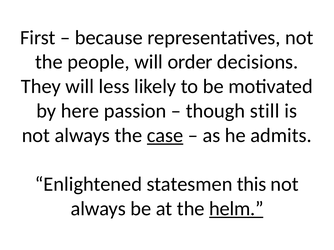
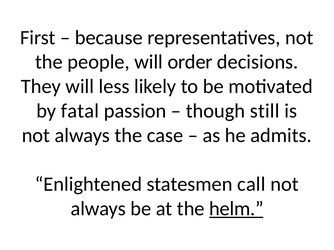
here: here -> fatal (80, 111)
case underline: present -> none (165, 136)
this: this -> call (251, 185)
